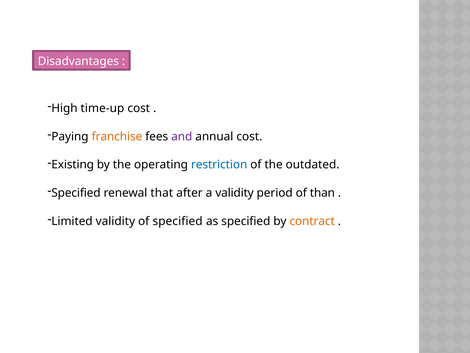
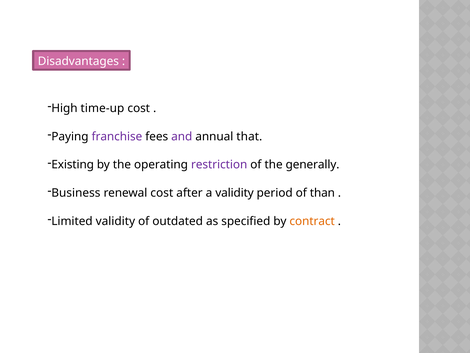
franchise colour: orange -> purple (117, 136)
annual cost: cost -> that (249, 136)
restriction colour: blue -> purple (219, 164)
outdated: outdated -> generally (313, 164)
Specified: Specified -> Business (76, 193)
renewal that: that -> cost (162, 193)
of specified: specified -> outdated (178, 221)
